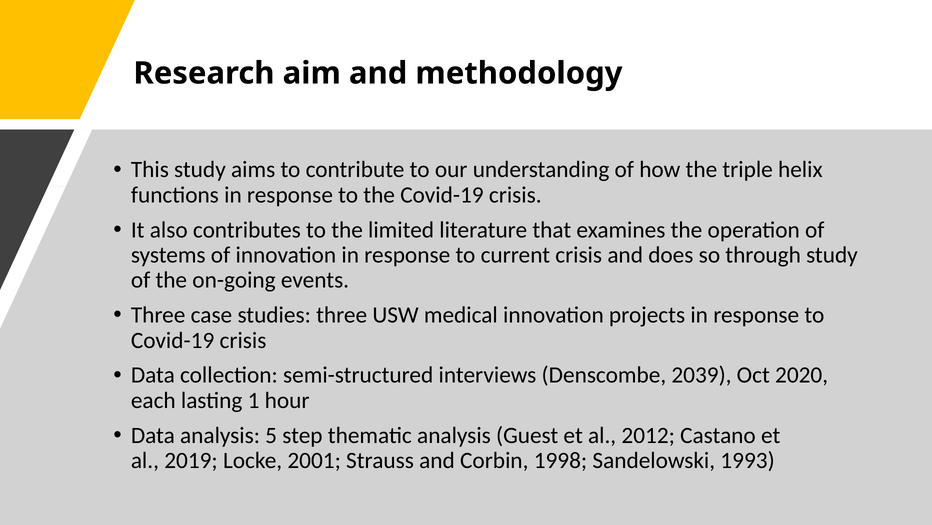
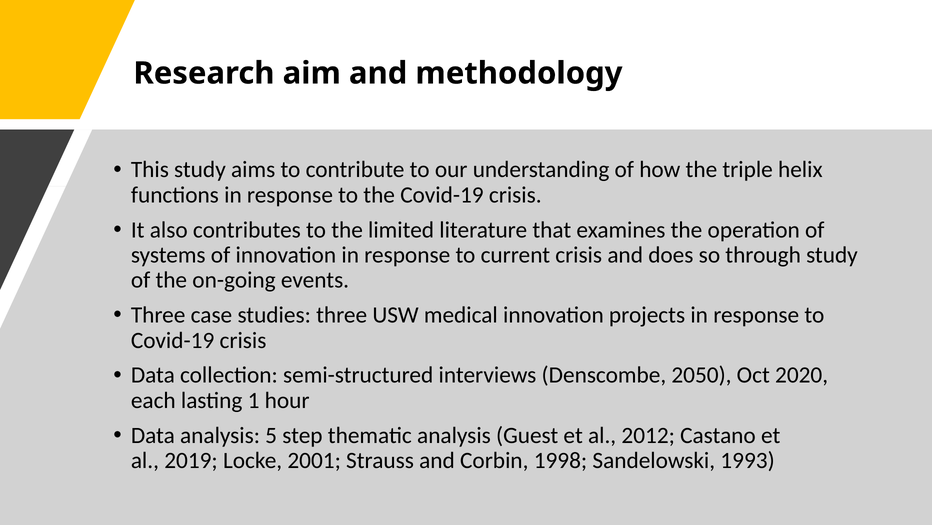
2039: 2039 -> 2050 (701, 375)
